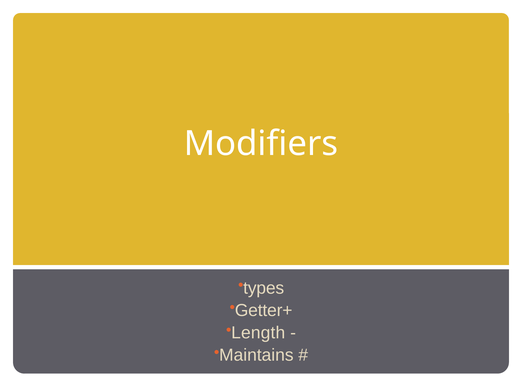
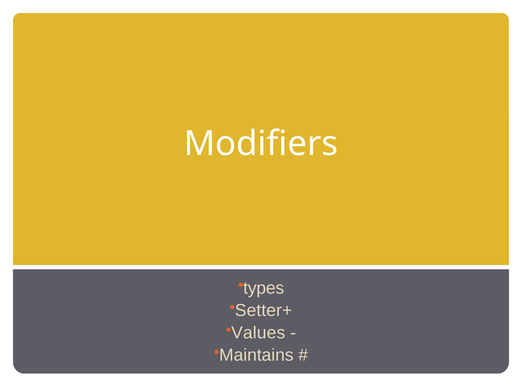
Getter+: Getter+ -> Setter+ (264, 311)
Length: Length -> Values (258, 333)
